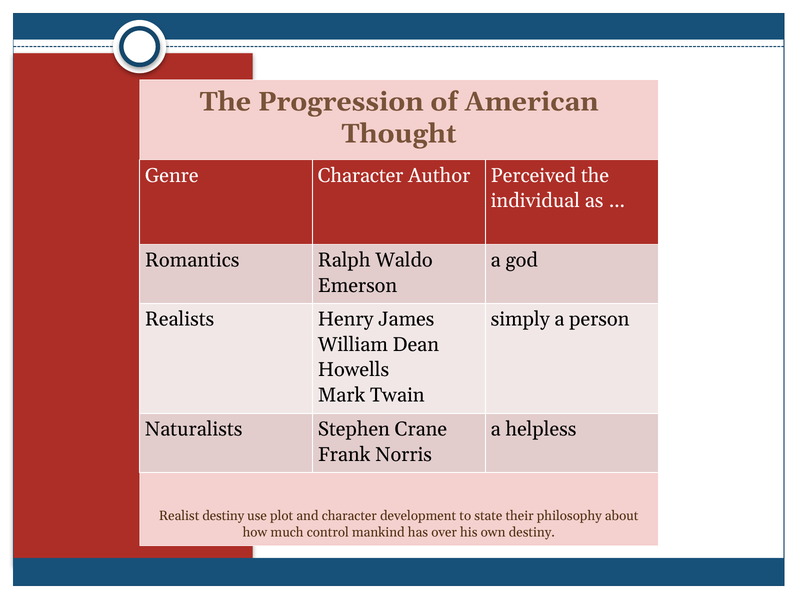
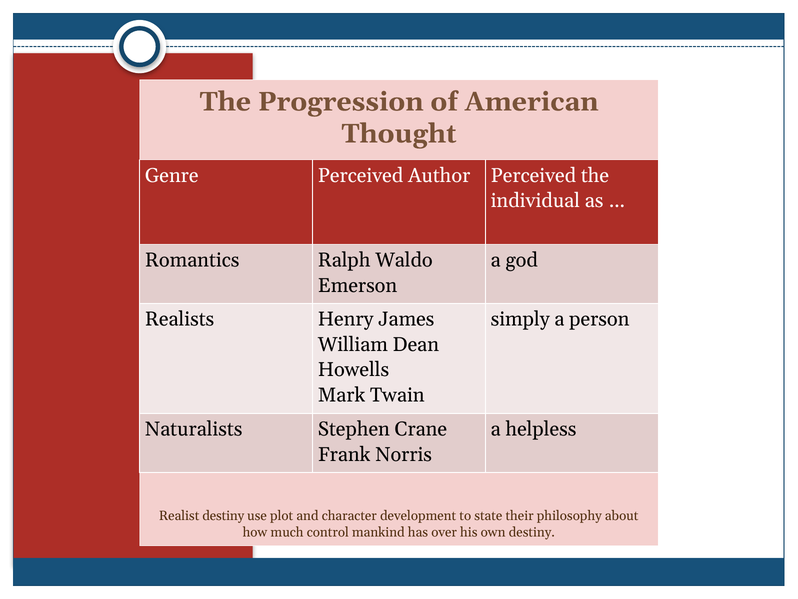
Genre Character: Character -> Perceived (361, 175)
